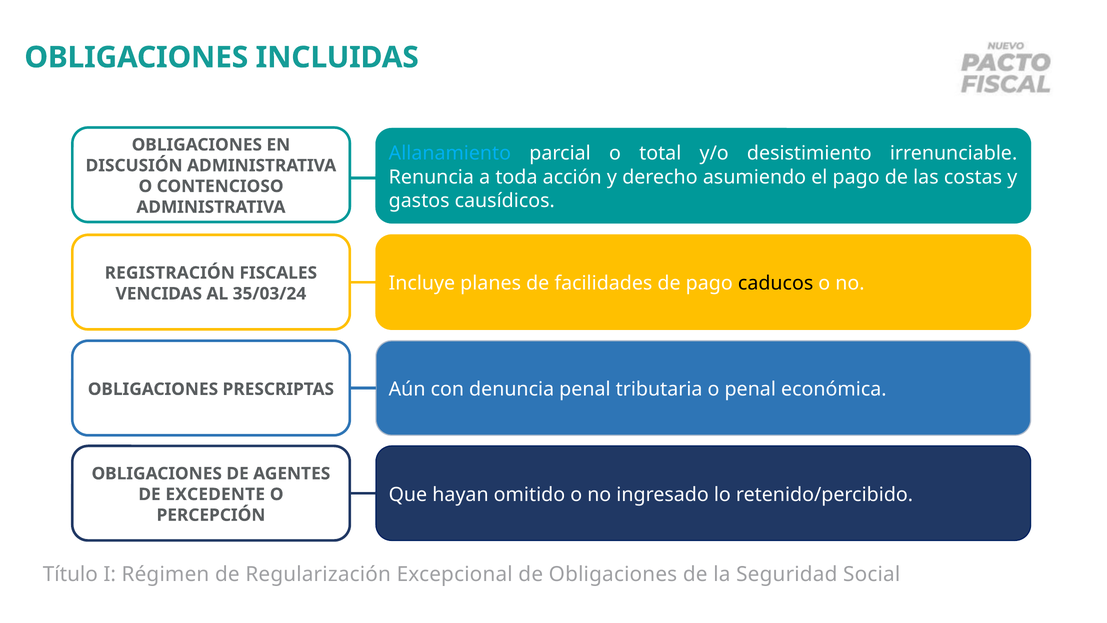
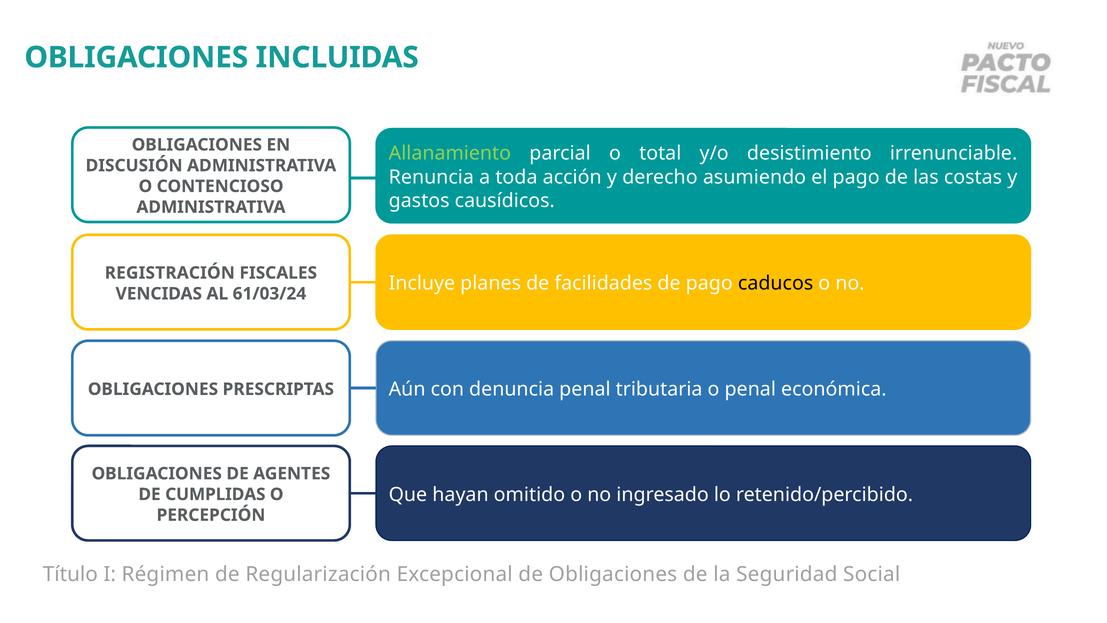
Allanamiento colour: light blue -> light green (450, 153)
35/03/24: 35/03/24 -> 61/03/24 (269, 294)
EXCEDENTE: EXCEDENTE -> CUMPLIDAS (215, 494)
